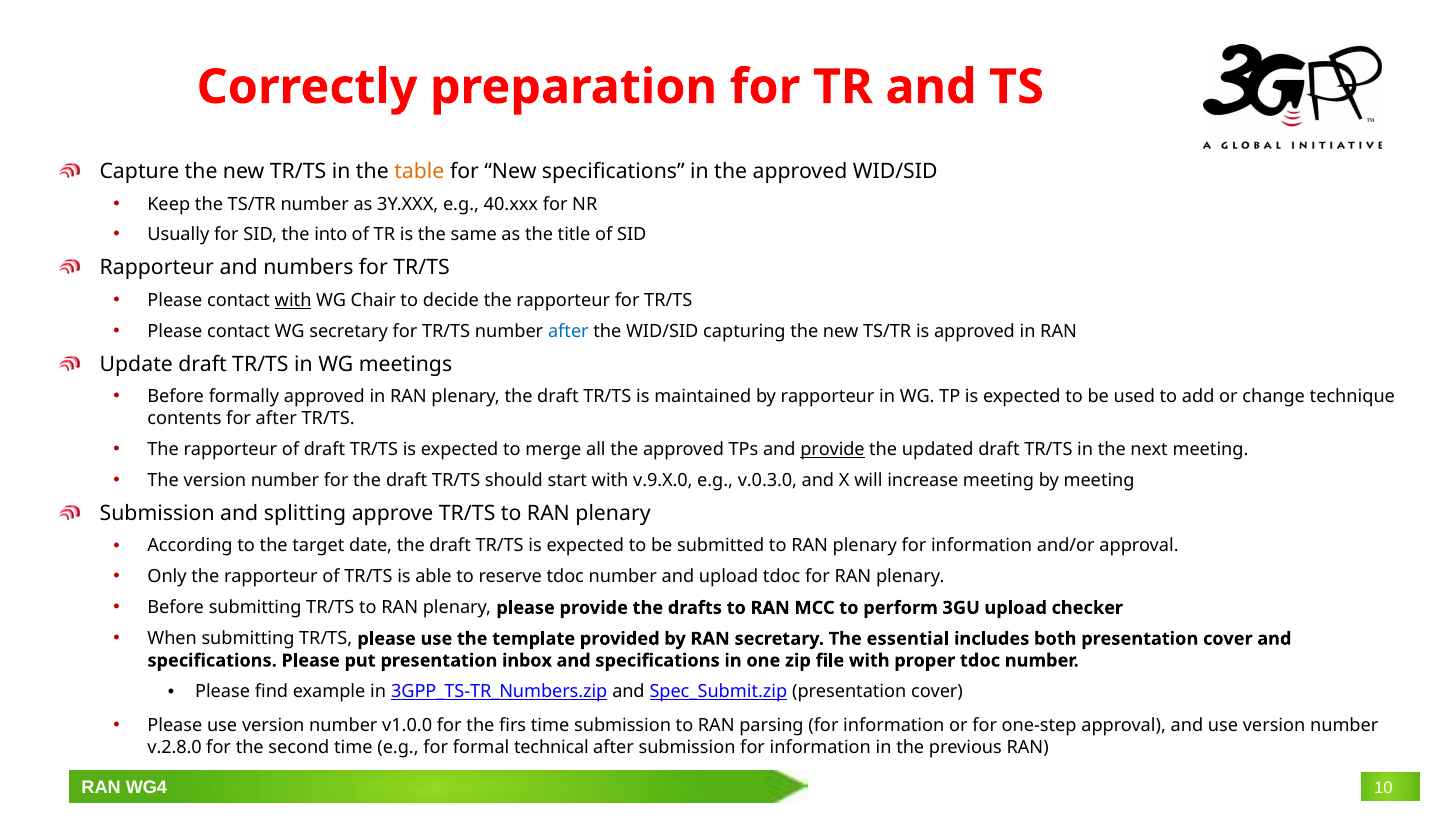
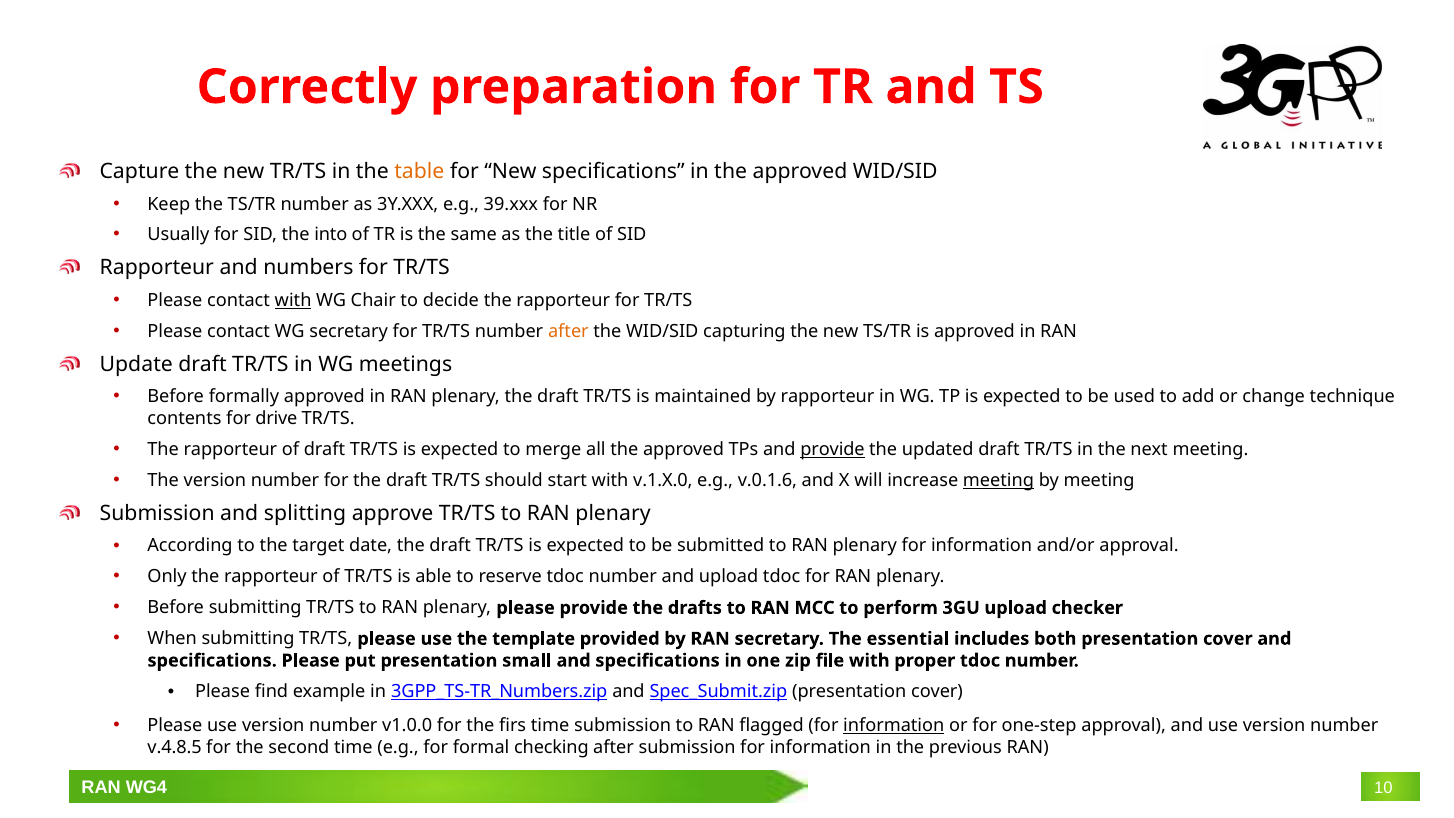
40.xxx: 40.xxx -> 39.xxx (511, 204)
after colour: blue -> orange (568, 331)
for after: after -> drive (276, 419)
v.9.X.0: v.9.X.0 -> v.1.X.0 (663, 480)
v.0.3.0: v.0.3.0 -> v.0.1.6 (767, 480)
meeting underline: none -> present (999, 480)
inbox: inbox -> small (527, 660)
parsing: parsing -> flagged (772, 725)
information underline: none -> present (894, 725)
v.2.8.0: v.2.8.0 -> v.4.8.5 (175, 747)
technical: technical -> checking (551, 747)
